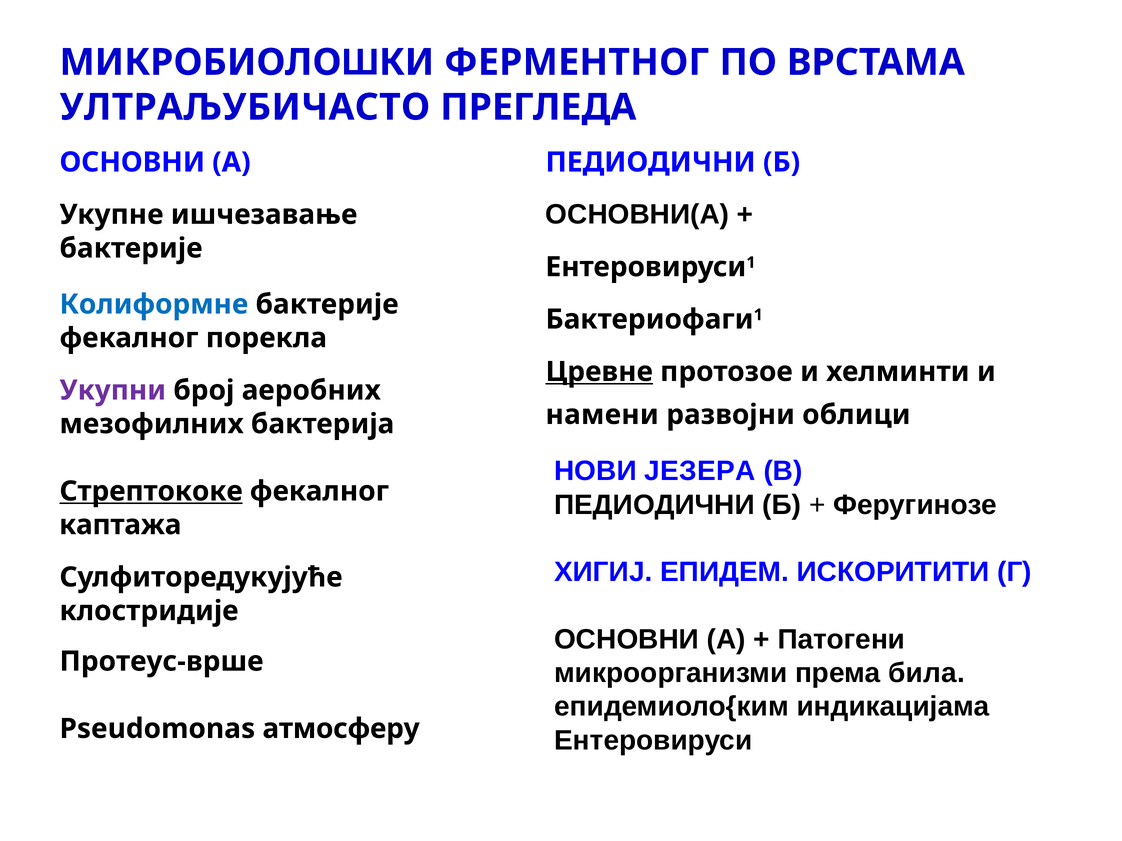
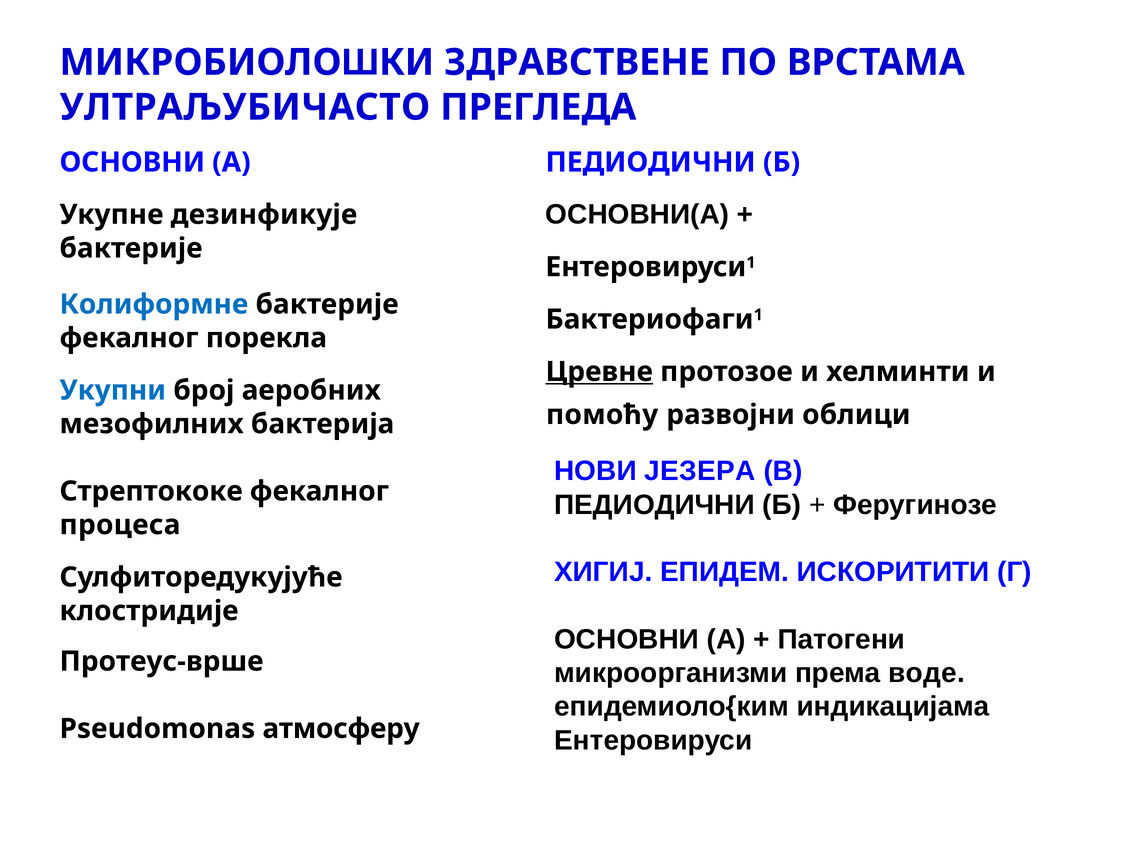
ФЕРМЕНТНОГ: ФЕРМЕНТНОГ -> ЗДРАВСТВЕНЕ (577, 62)
ишчезавање: ишчезавање -> дезинфикује (264, 215)
Укупни colour: purple -> blue (113, 391)
намени: намени -> помоћу (602, 415)
Стрептококе underline: present -> none (151, 492)
каптажа: каптажа -> процеса (120, 525)
била: била -> вoдe (927, 673)
